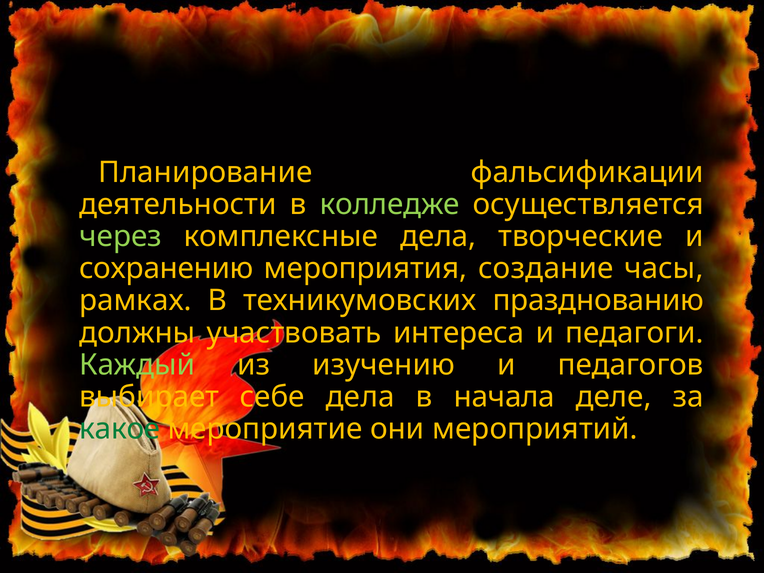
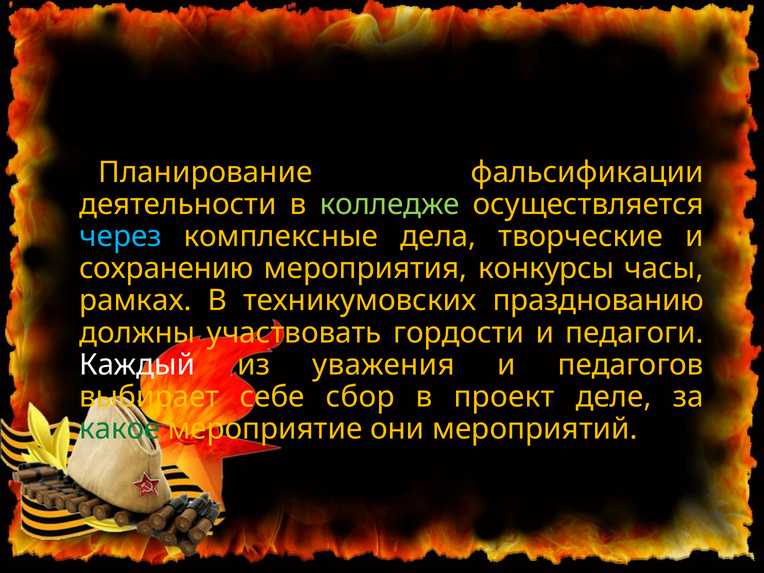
через colour: light green -> light blue (121, 236)
создание: создание -> конкурсы (546, 269)
интереса: интереса -> гордости (459, 333)
Каждый colour: light green -> white (137, 365)
изучению: изучению -> уважения (383, 365)
себе дела: дела -> сбор (360, 397)
начала: начала -> проект (504, 397)
